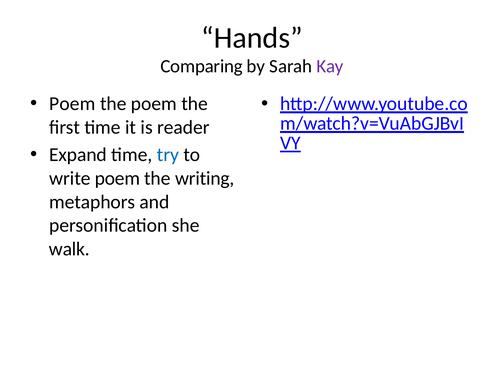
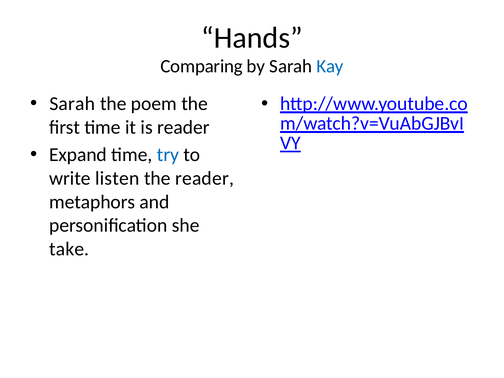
Kay colour: purple -> blue (330, 66)
Poem: Poem -> Sarah (72, 104)
write poem: poem -> listen (117, 178)
the writing: writing -> reader (205, 178)
walk: walk -> take (69, 249)
